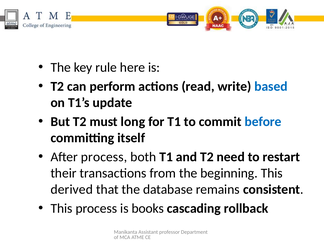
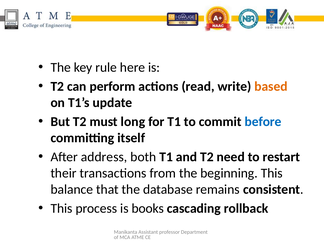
based colour: blue -> orange (271, 86)
After process: process -> address (104, 157)
derived: derived -> balance (72, 189)
